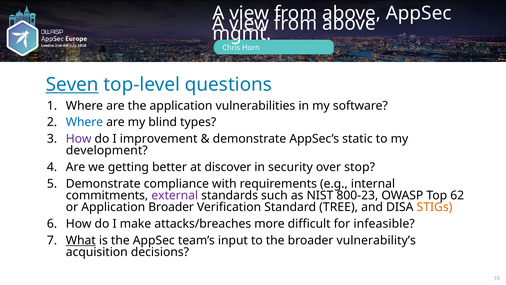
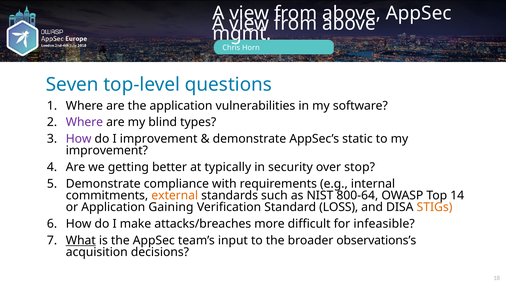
Seven underline: present -> none (72, 85)
Where colour: blue -> purple (84, 122)
development: development -> improvement (107, 150)
discover: discover -> typically (228, 167)
external colour: purple -> orange (175, 195)
800-23: 800-23 -> 800-64 (357, 195)
62: 62 -> 14 (457, 195)
Application Broader: Broader -> Gaining (171, 207)
TREE: TREE -> LOSS (339, 207)
vulnerability’s: vulnerability’s -> observations’s (376, 240)
